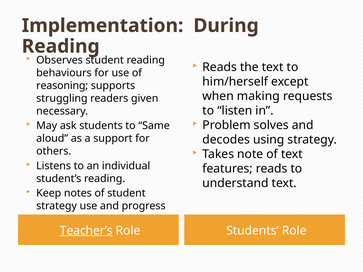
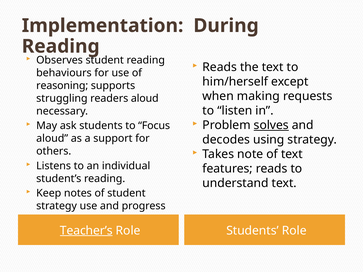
readers given: given -> aloud (145, 98)
solves underline: none -> present (271, 125)
Same: Same -> Focus (154, 126)
